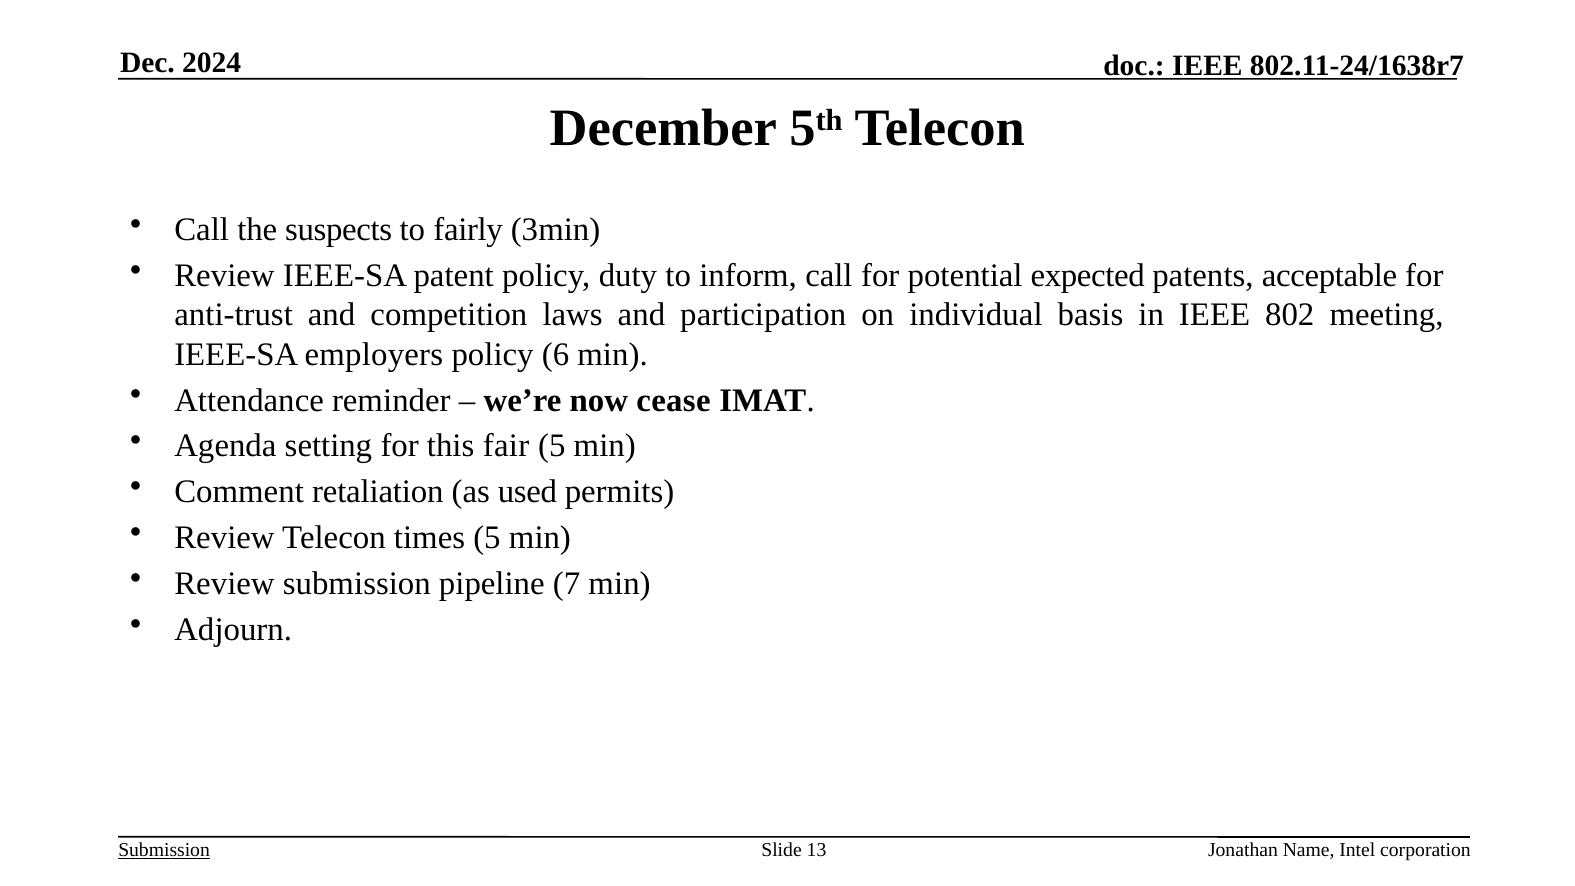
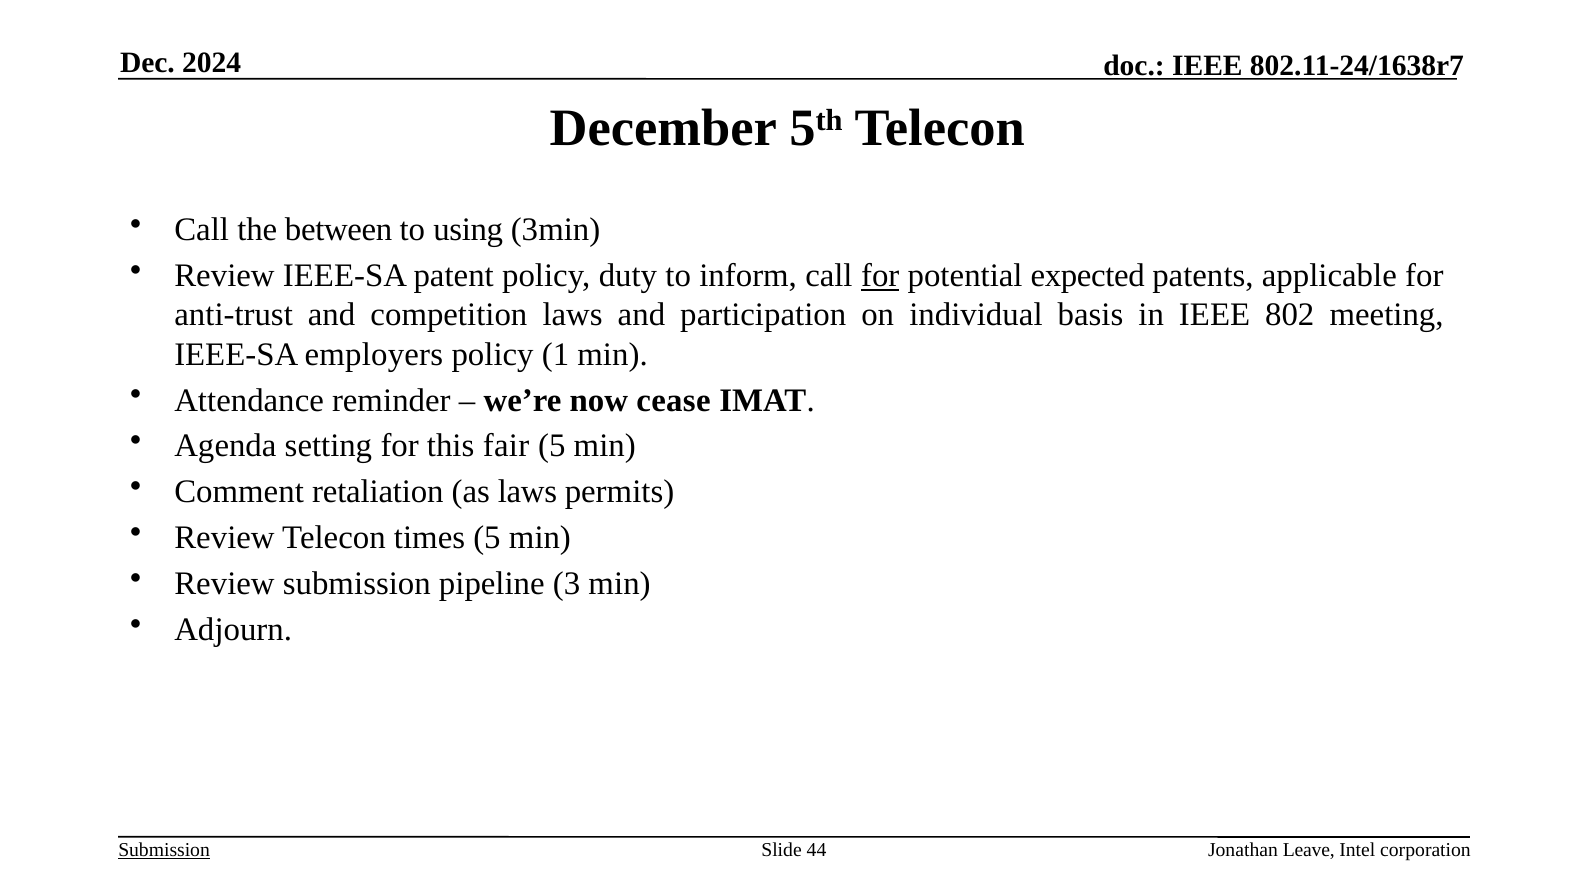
suspects: suspects -> between (339, 230)
fairly: fairly -> using (468, 230)
for underline: none -> present (880, 275)
acceptable: acceptable -> applicable (1329, 275)
6: 6 -> 1 (556, 354)
as used: used -> laws (527, 492)
7: 7 -> 3 (567, 584)
13: 13 -> 44 (817, 850)
Name: Name -> Leave (1309, 850)
